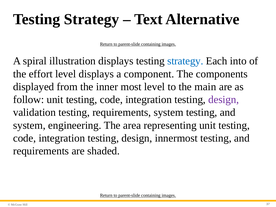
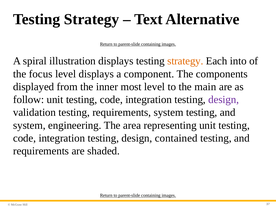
strategy colour: blue -> orange (185, 61)
effort: effort -> focus (41, 74)
innermost: innermost -> contained (176, 138)
